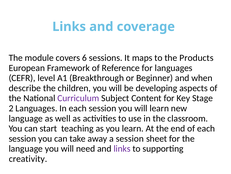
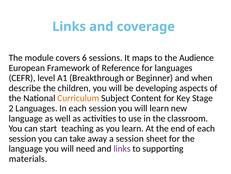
Products: Products -> Audience (197, 58)
Curriculum colour: purple -> orange (78, 98)
creativity: creativity -> materials (28, 158)
